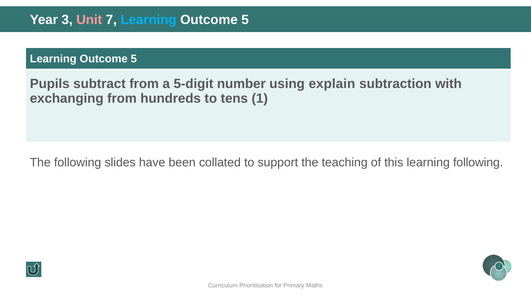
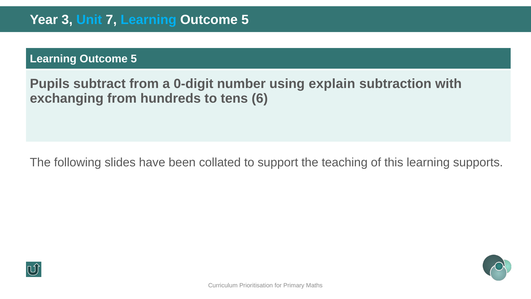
Unit colour: pink -> light blue (89, 20)
5-digit: 5-digit -> 0-digit (193, 84)
1: 1 -> 6 (260, 98)
learning following: following -> supports (478, 162)
